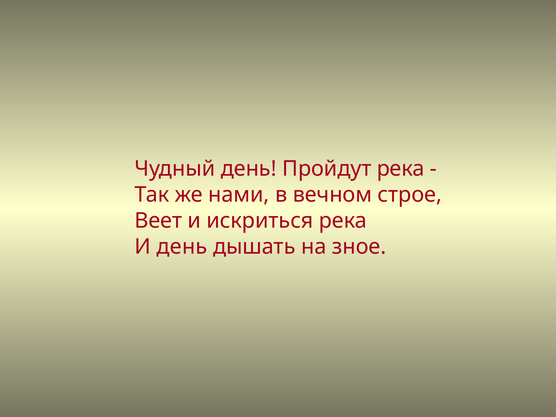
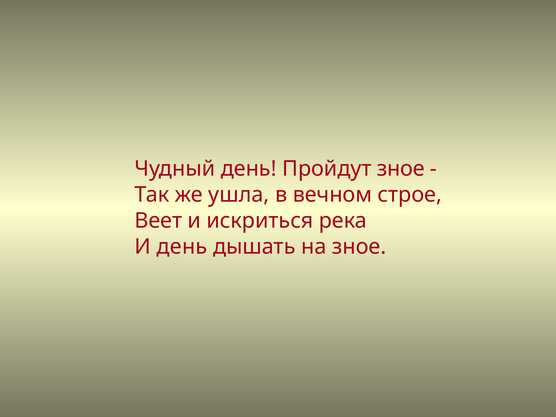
Пройдут река: река -> зное (401, 169)
нами: нами -> ушла (239, 195)
